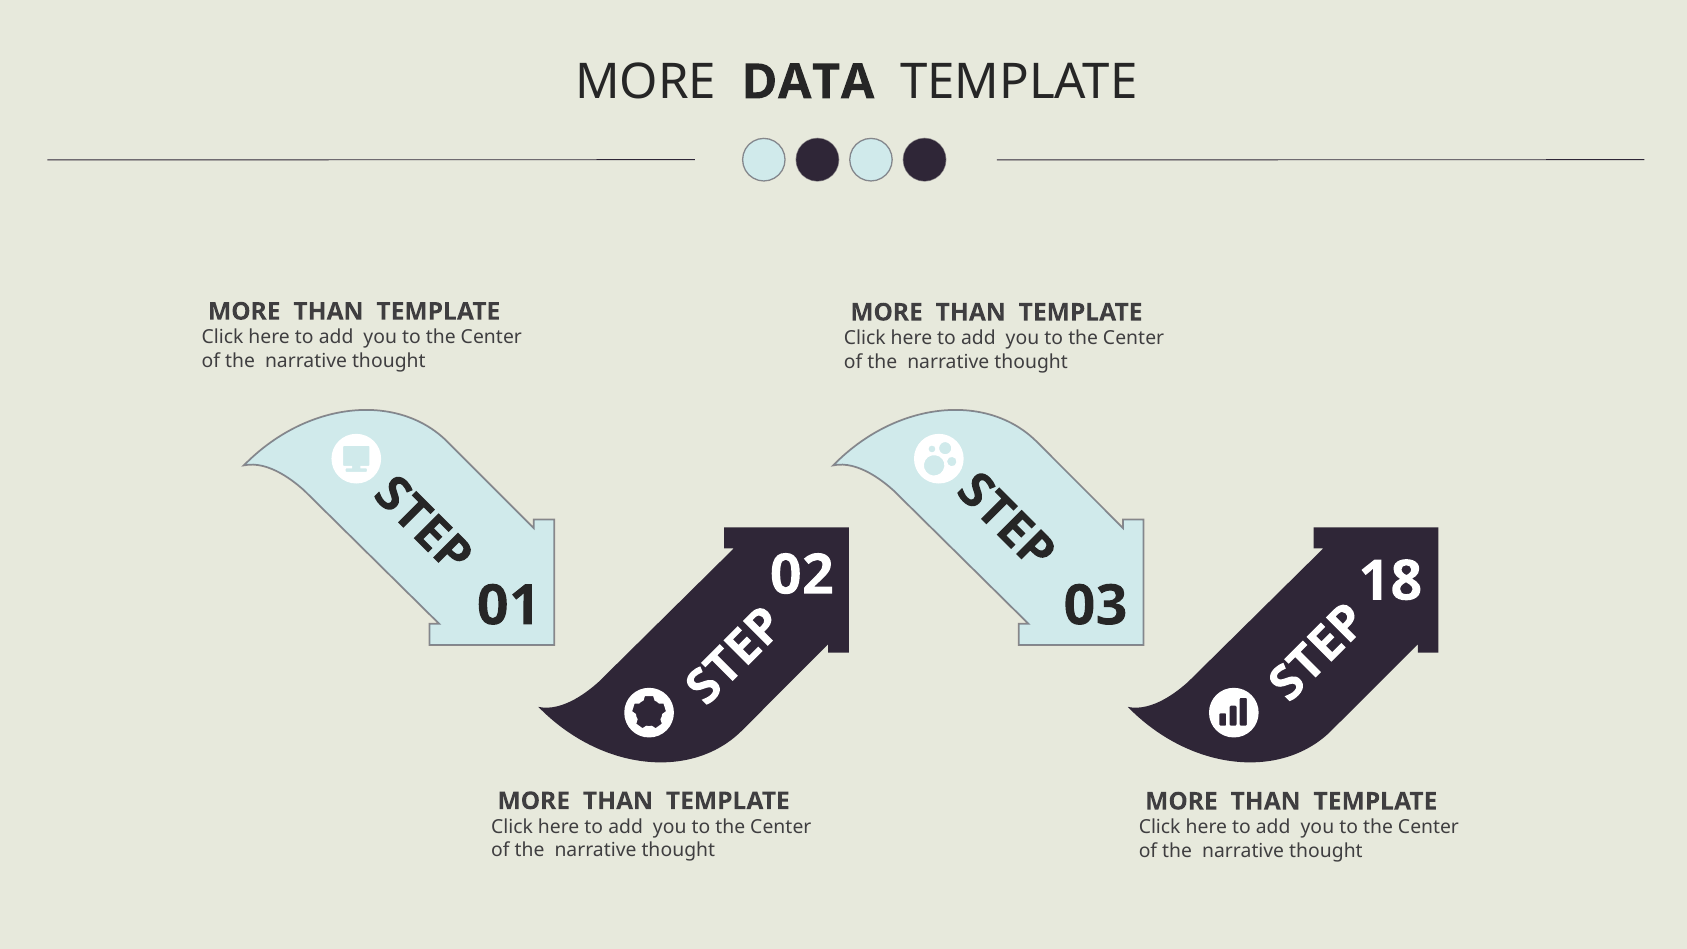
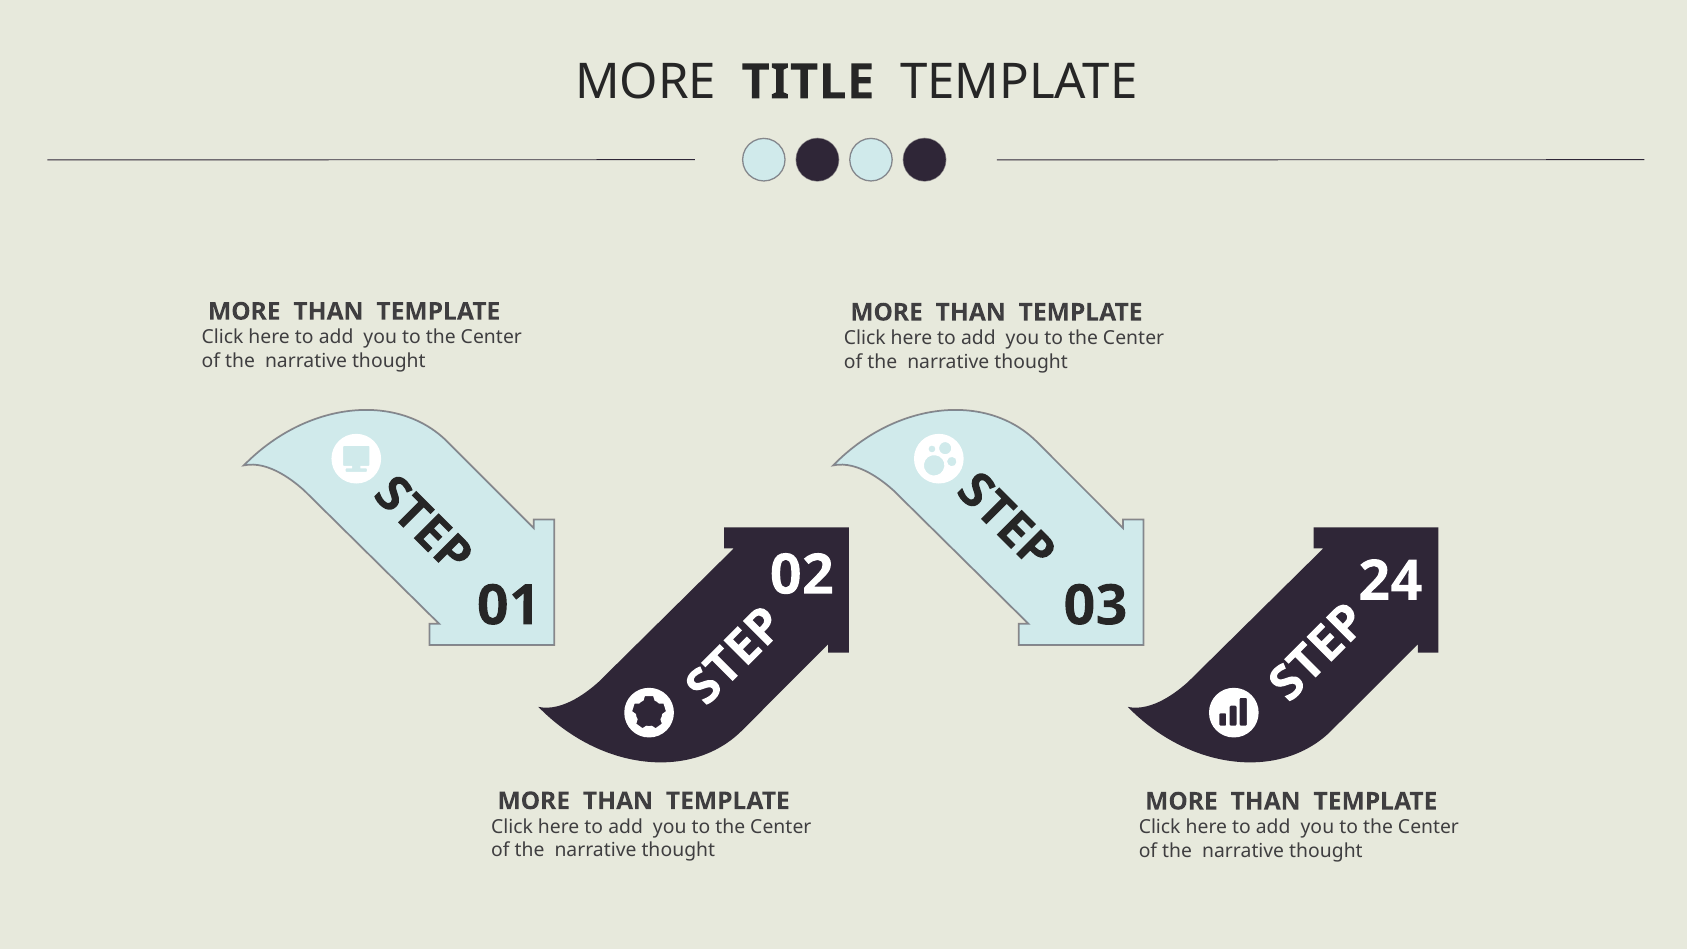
DATA: DATA -> TITLE (808, 82)
18: 18 -> 24 (1390, 581)
